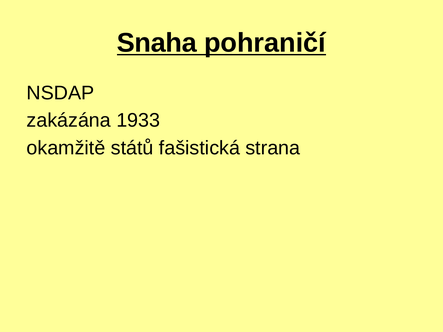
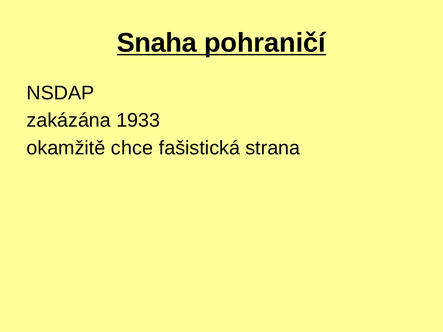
států: států -> chce (132, 148)
